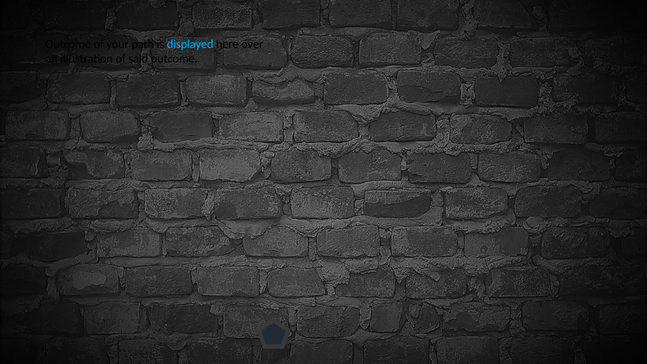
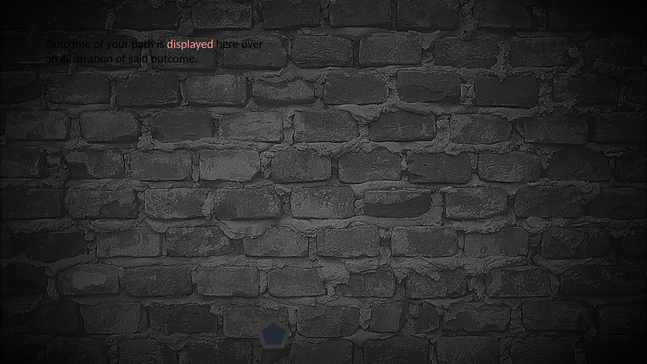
displayed colour: light blue -> pink (190, 44)
